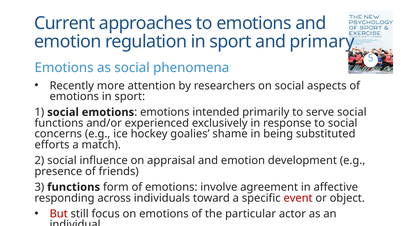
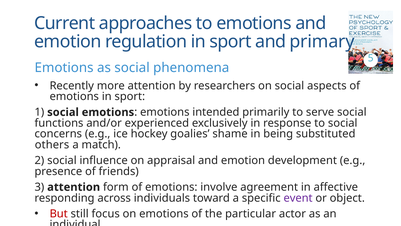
efforts: efforts -> others (52, 145)
3 functions: functions -> attention (74, 187)
event colour: red -> purple (298, 198)
